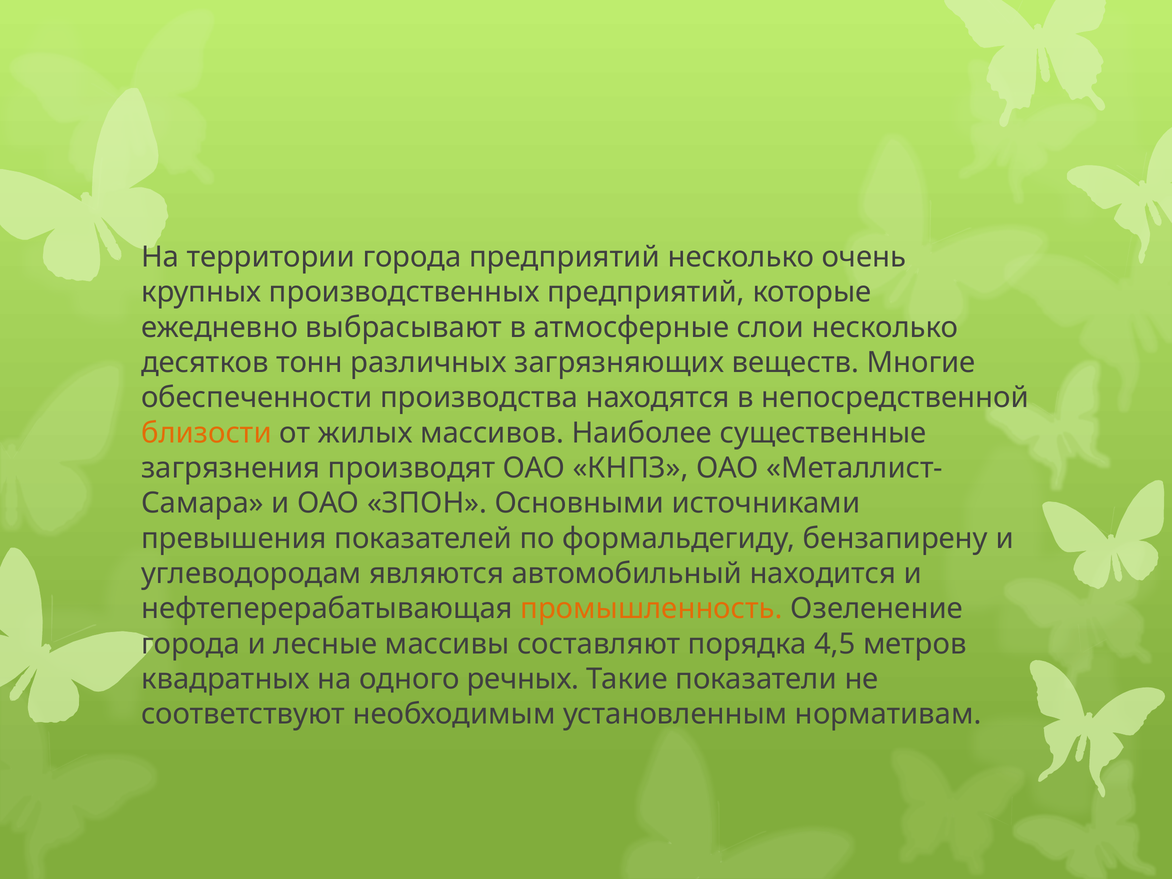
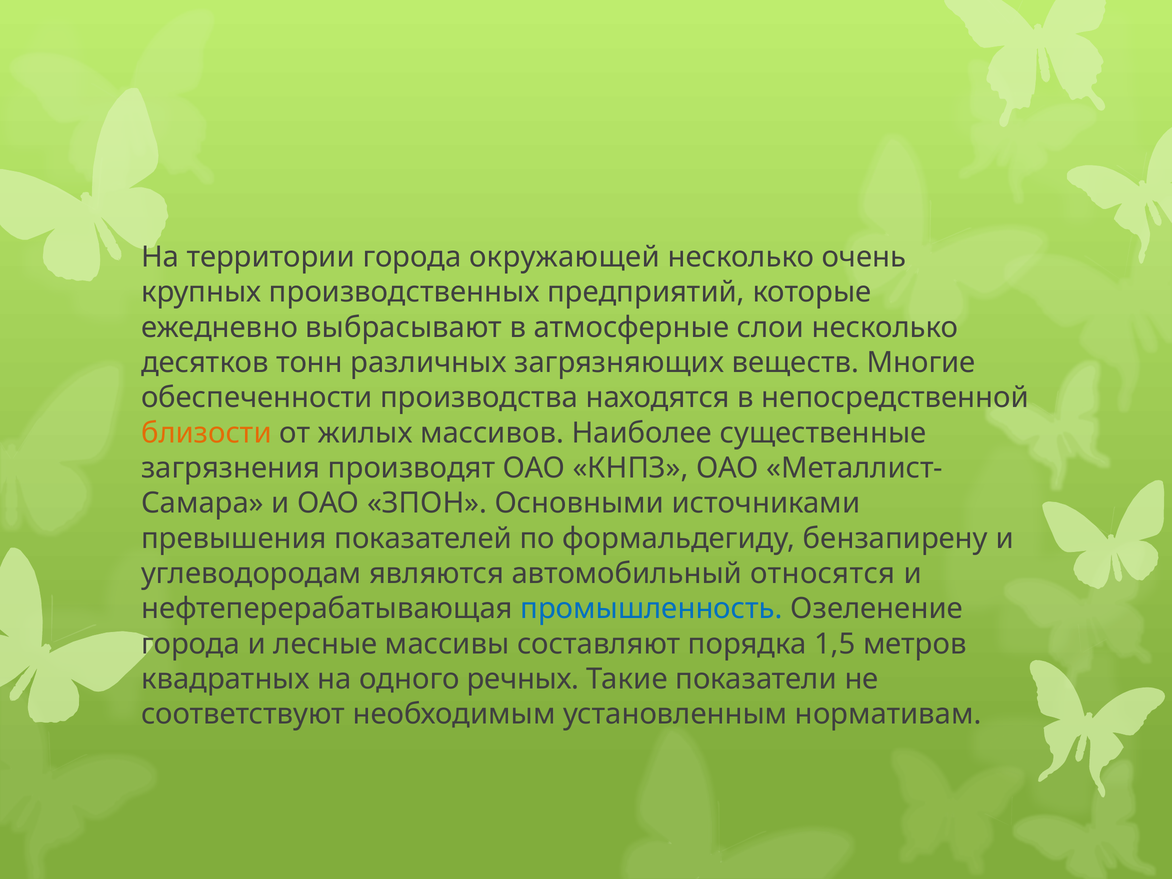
города предприятий: предприятий -> окружающей (564, 257)
находится: находится -> относятся (823, 574)
промышленность colour: orange -> blue (652, 609)
4,5: 4,5 -> 1,5 (835, 644)
